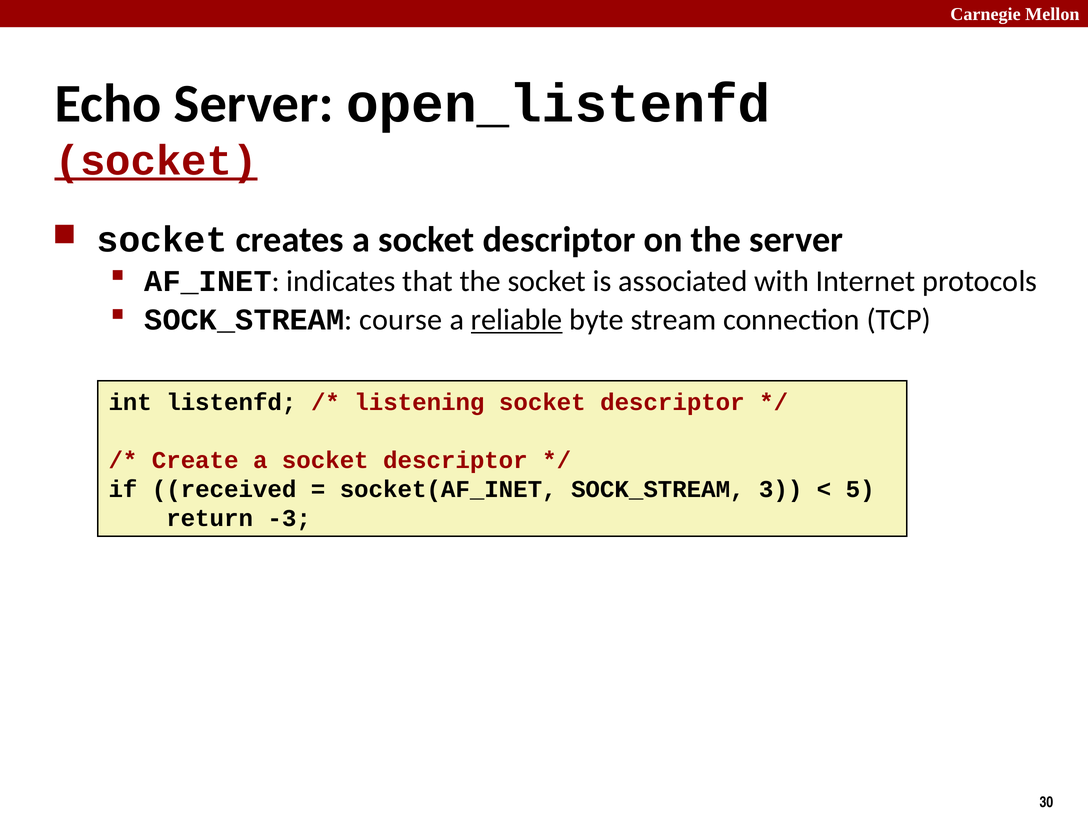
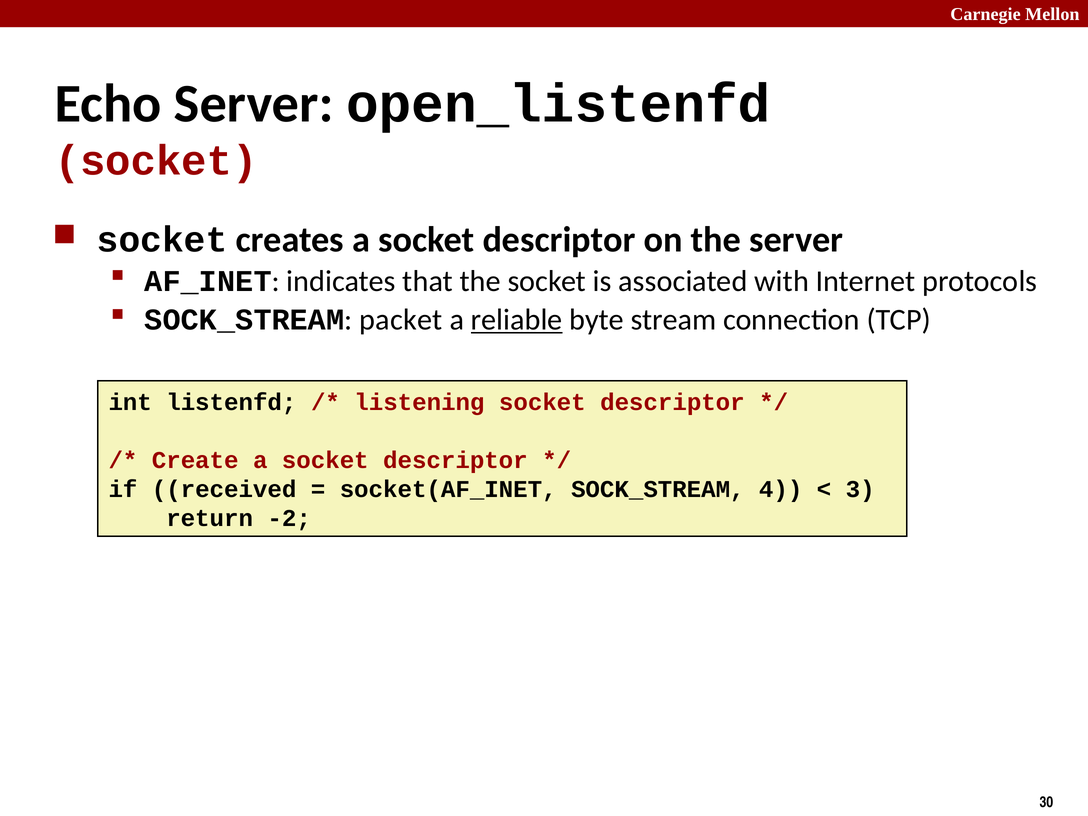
socket underline: present -> none (156, 161)
course: course -> packet (401, 320)
3: 3 -> 4 (781, 489)
5: 5 -> 3 (860, 489)
-3: -3 -> -2 (289, 518)
